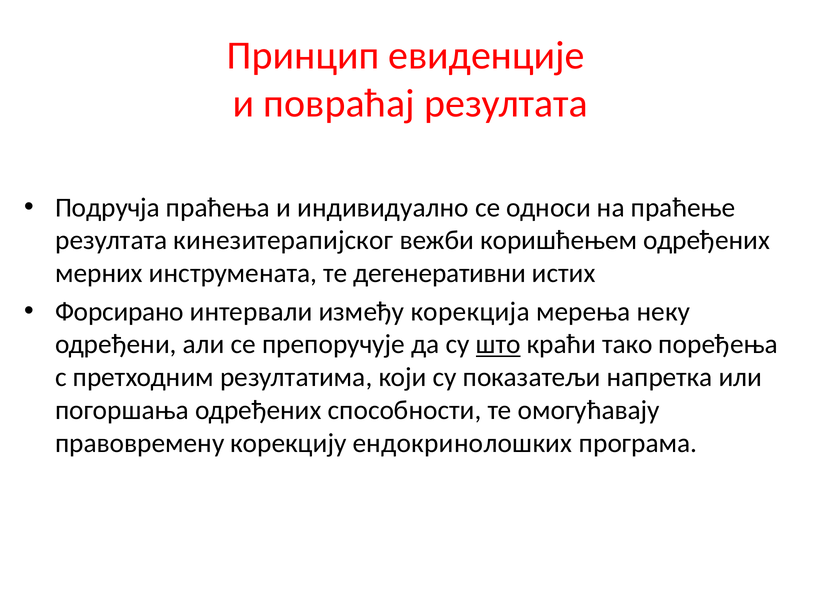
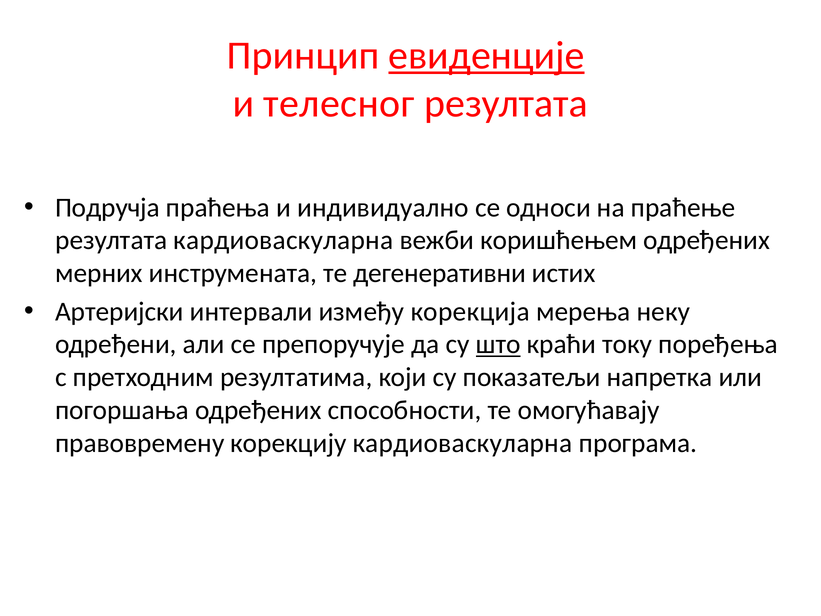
евиденције underline: none -> present (487, 55)
повраћај: повраћај -> телесног (339, 103)
резултата кинезитерапијског: кинезитерапијског -> кардиоваскуларна (283, 240)
Форсирано: Форсирано -> Артеријски (119, 311)
тако: тако -> току (627, 344)
корекцију ендокринолошких: ендокринолошких -> кардиоваскуларна (462, 443)
